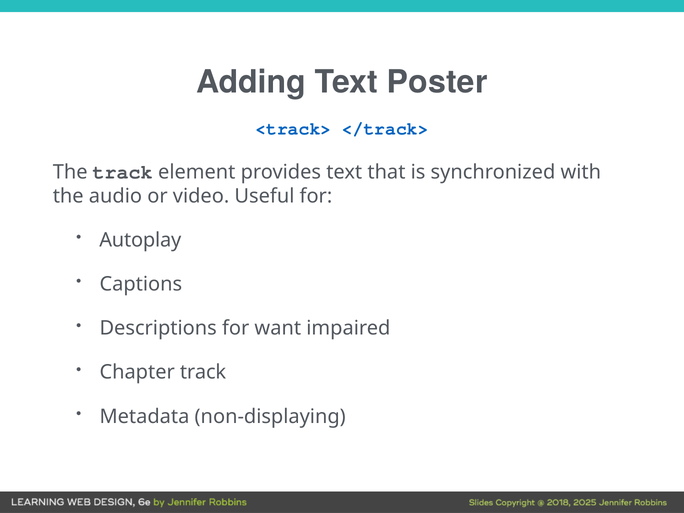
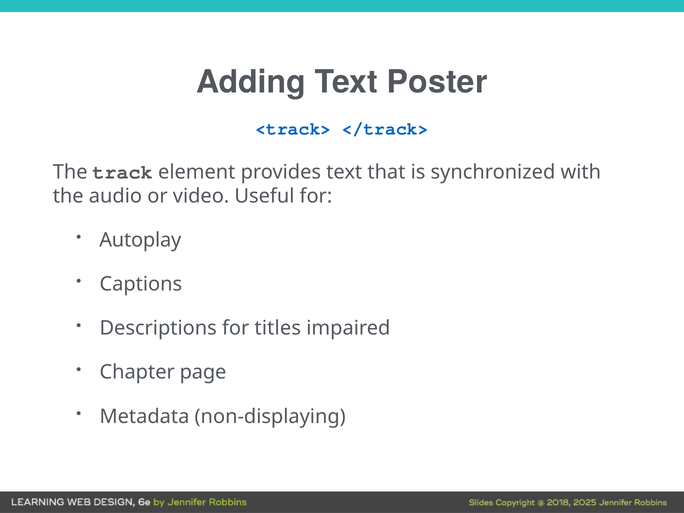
want: want -> titles (278, 328)
Chapter track: track -> page (203, 372)
